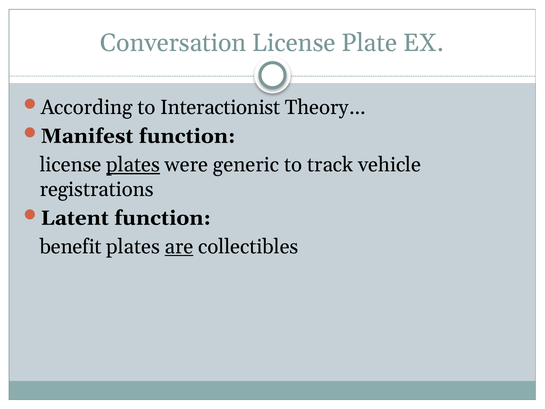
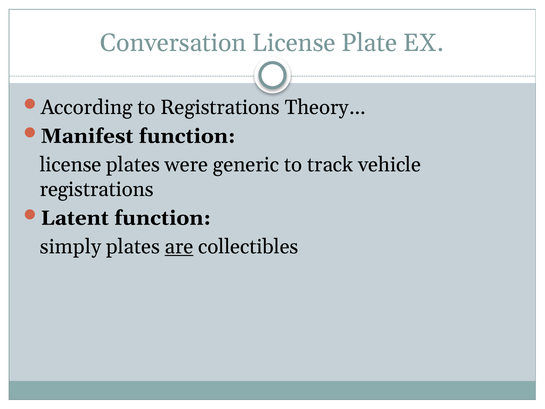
to Interactionist: Interactionist -> Registrations (220, 107)
plates underline: present -> none (133, 165)
benefit: benefit -> simply (70, 247)
